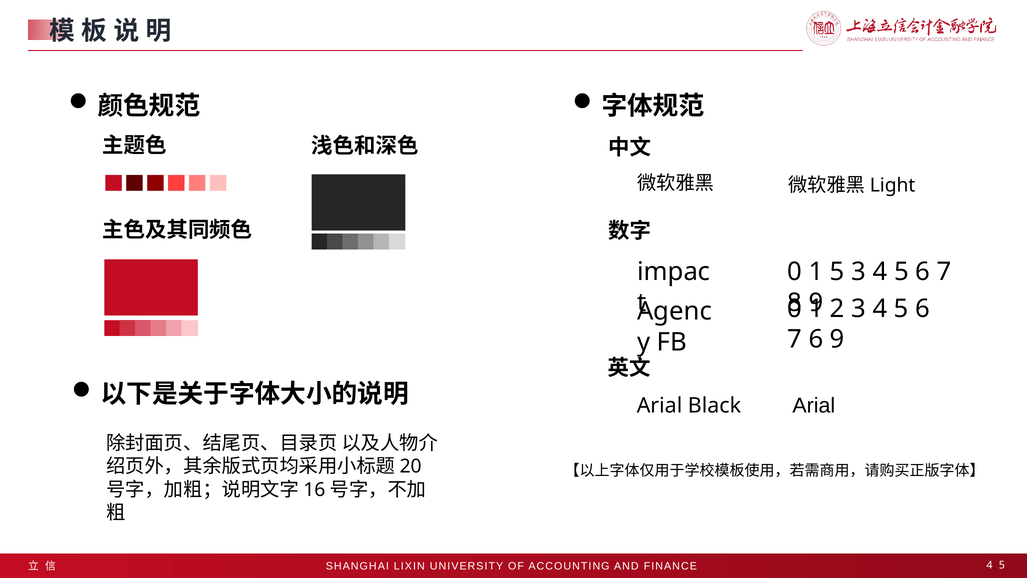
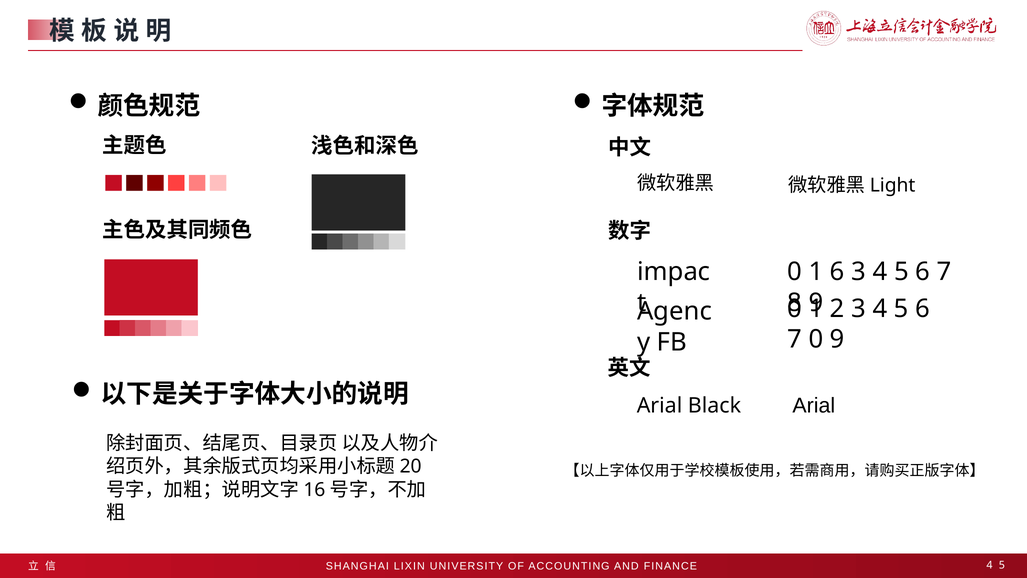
1 5: 5 -> 6 (837, 272)
7 6: 6 -> 0 (816, 339)
